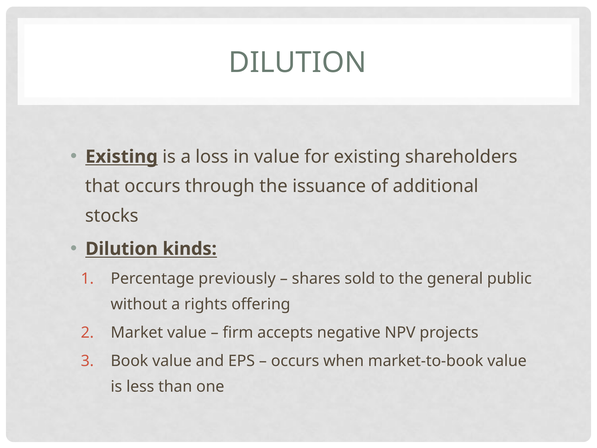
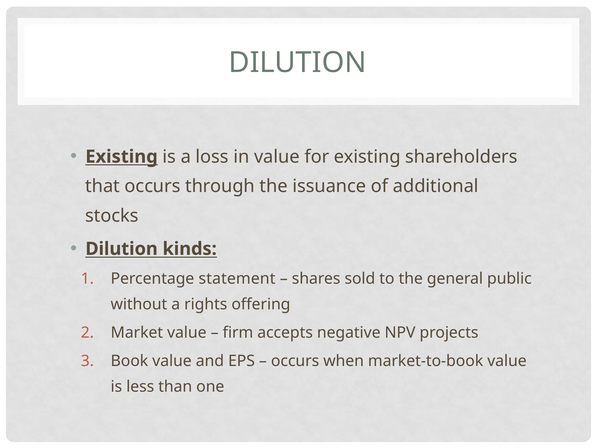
previously: previously -> statement (237, 278)
